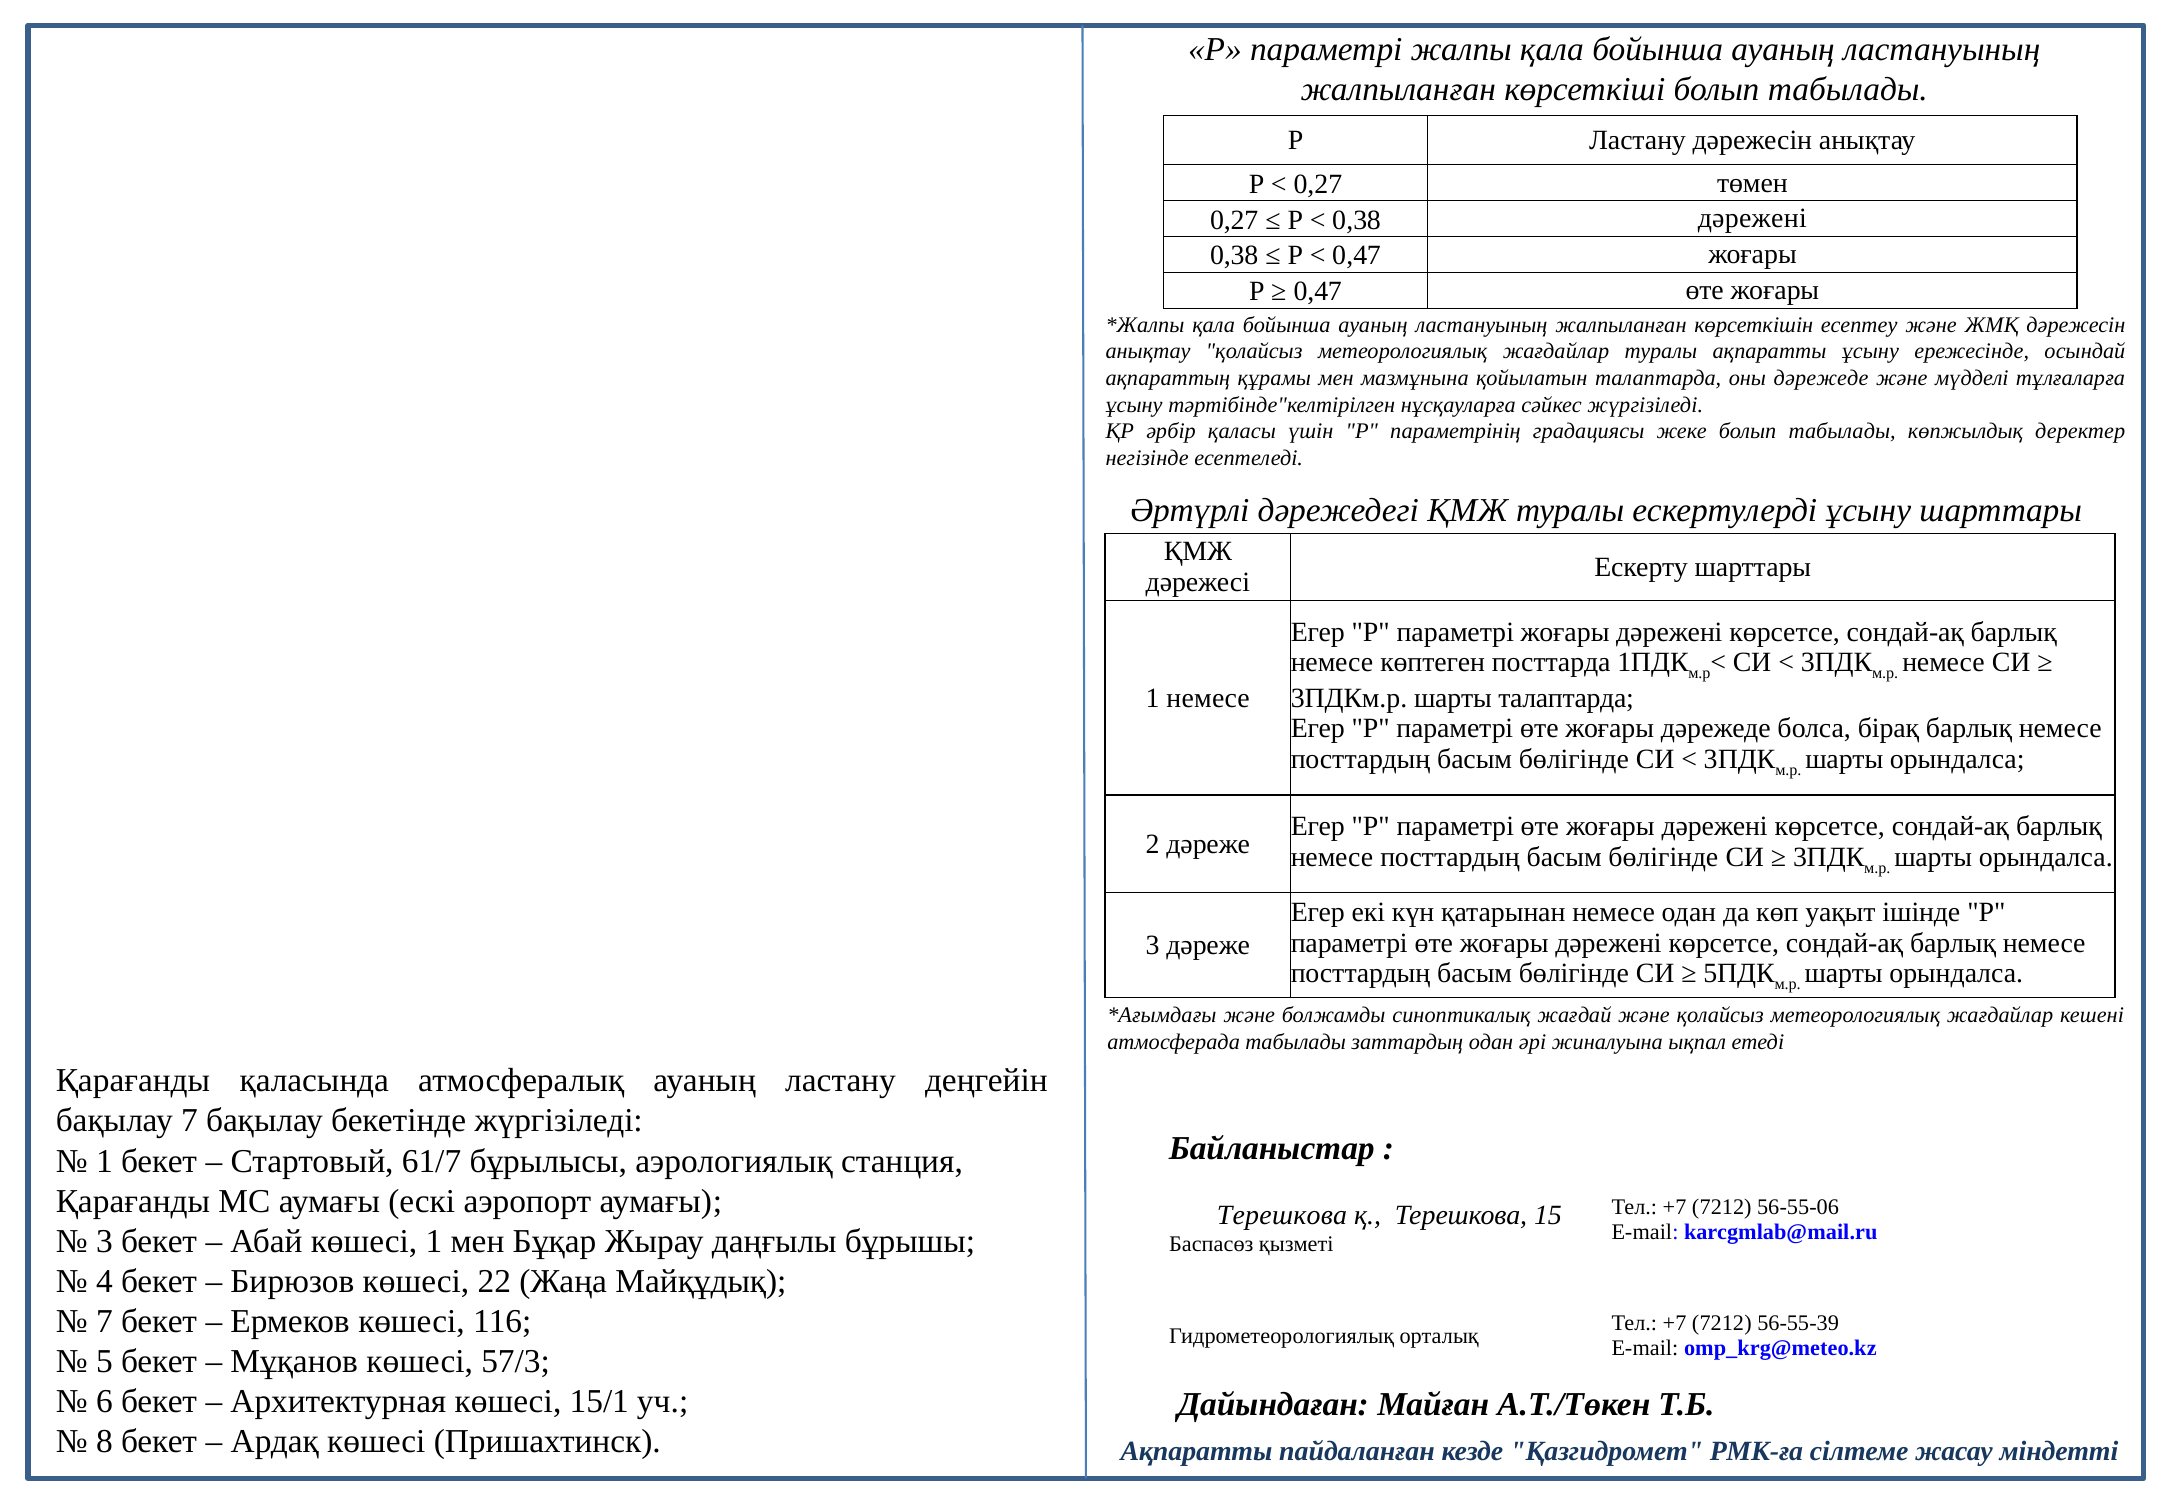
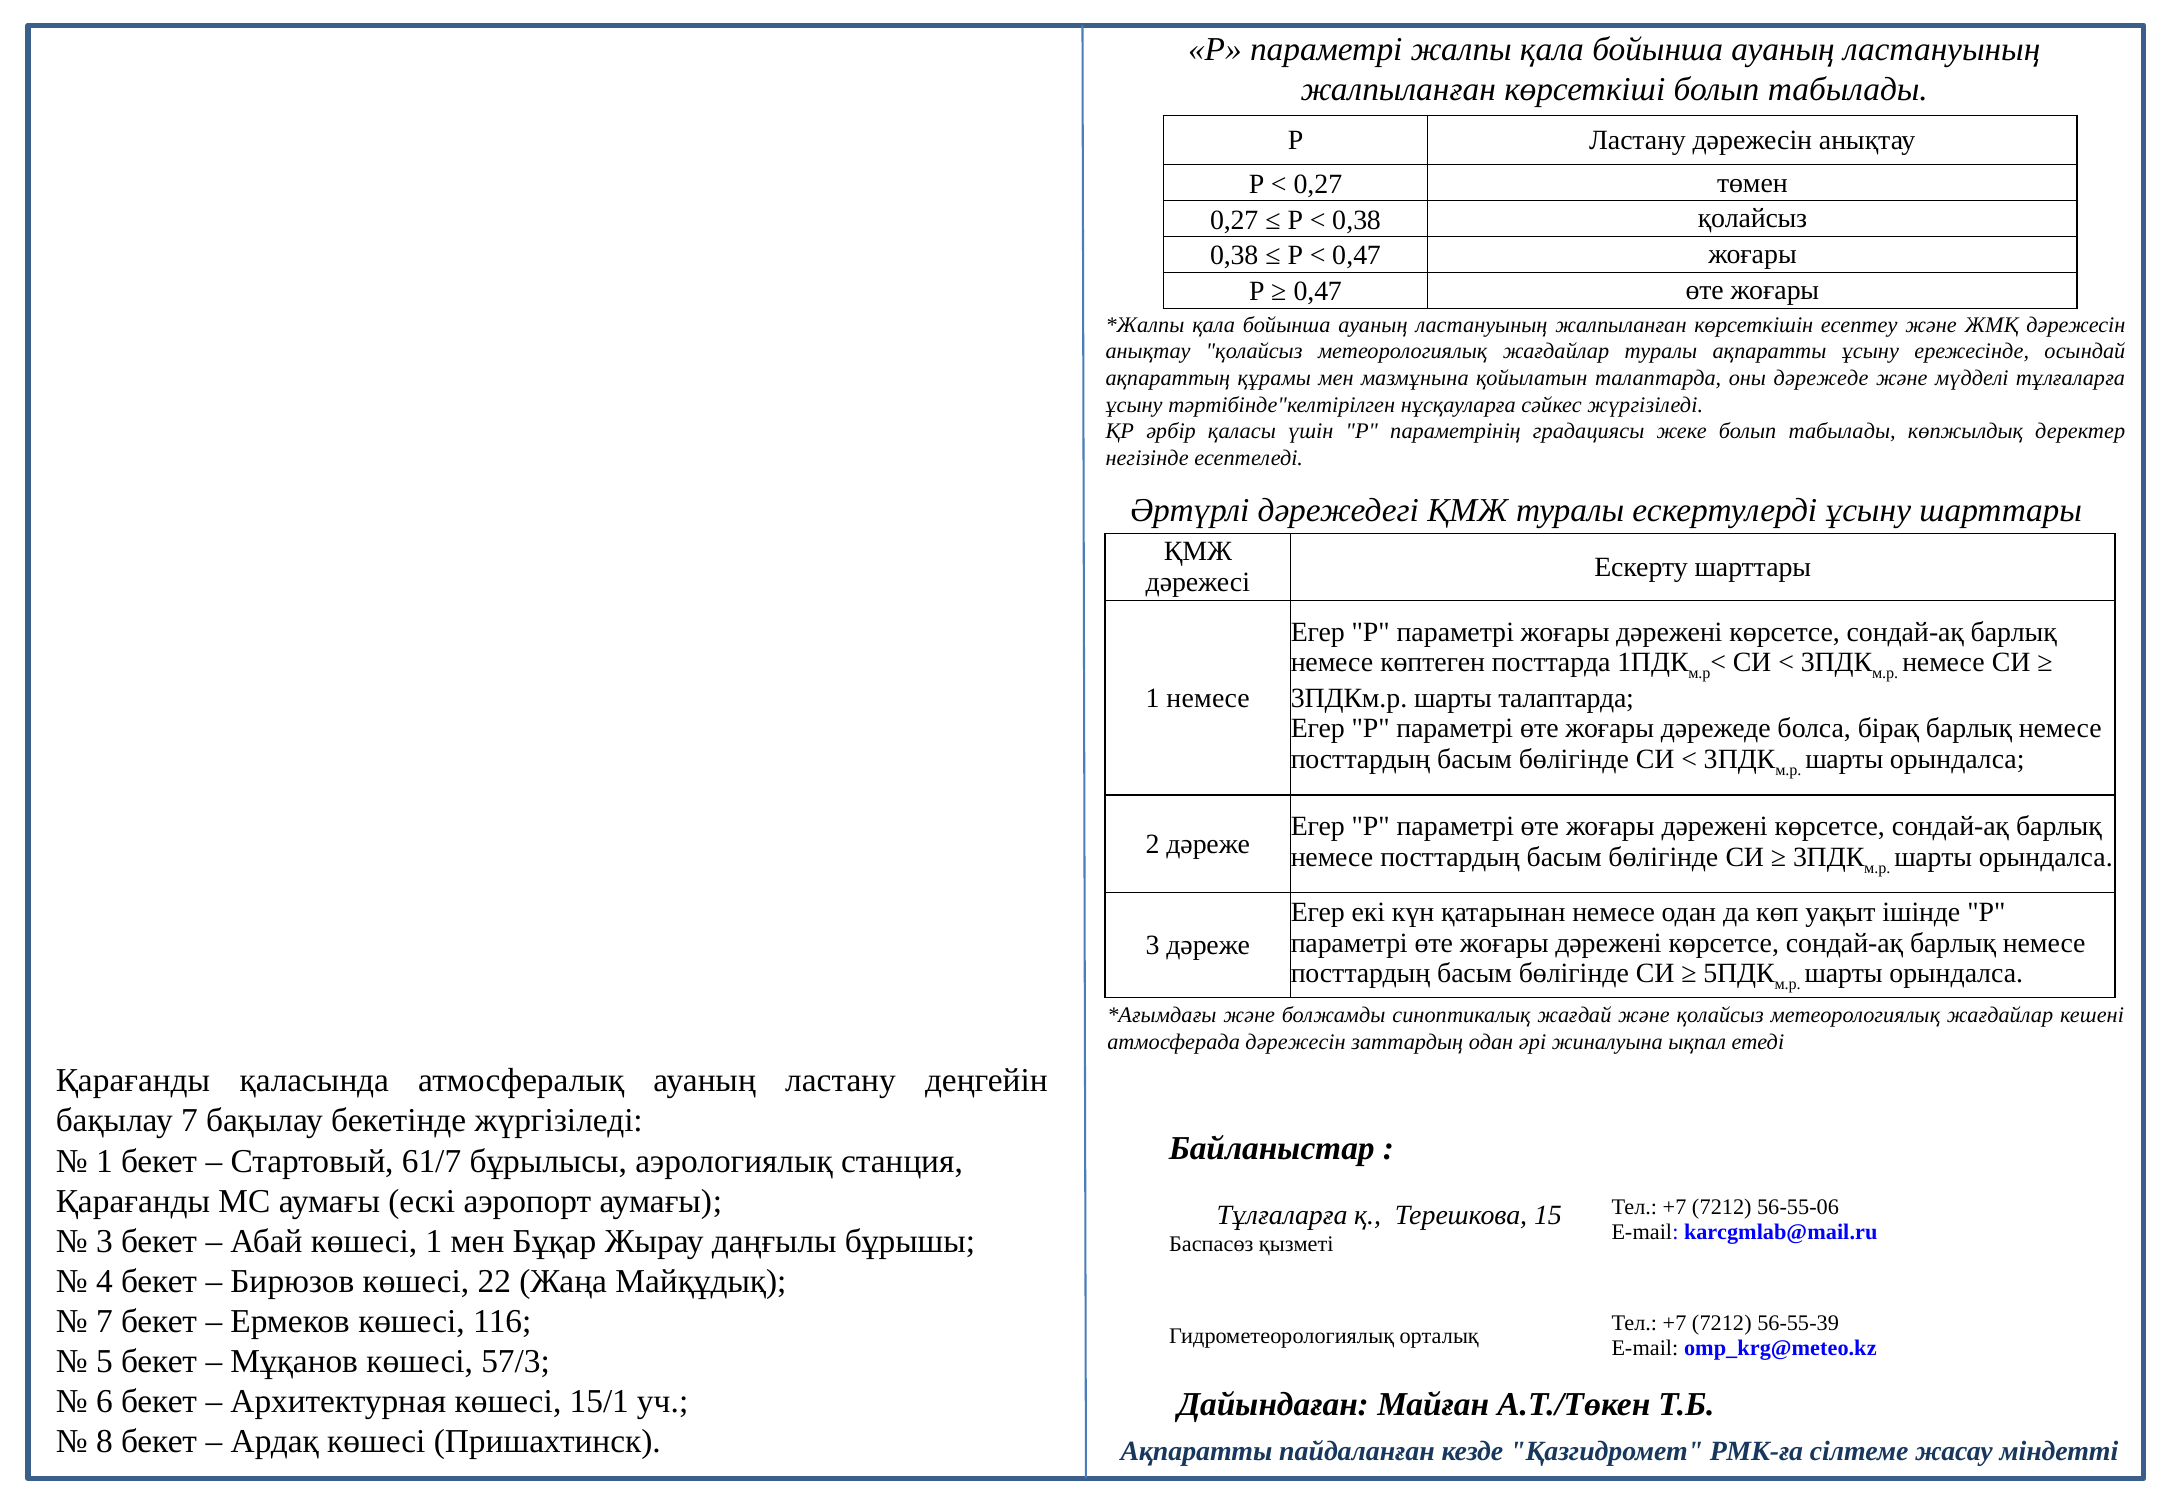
0,38 дәрежені: дәрежені -> қолайсыз (1752, 219)
атмосферада табылады: табылады -> дәрежесін (1296, 1041)
Терешкова: Терешкова -> Тұлғаларға (1282, 1215)
